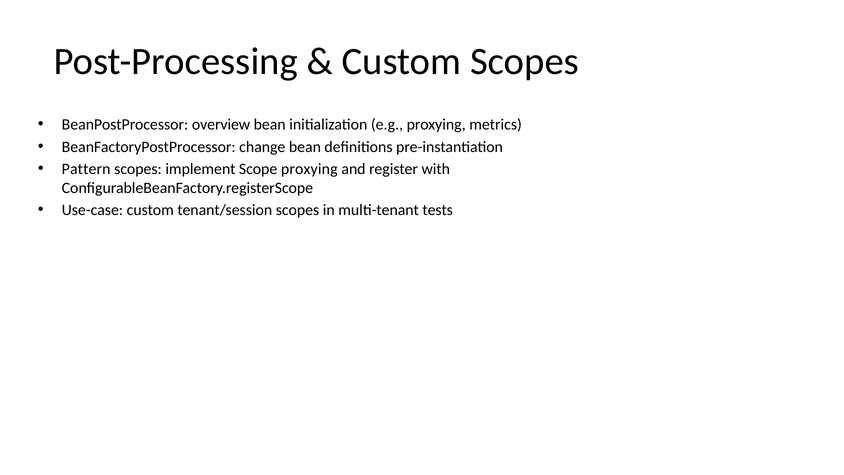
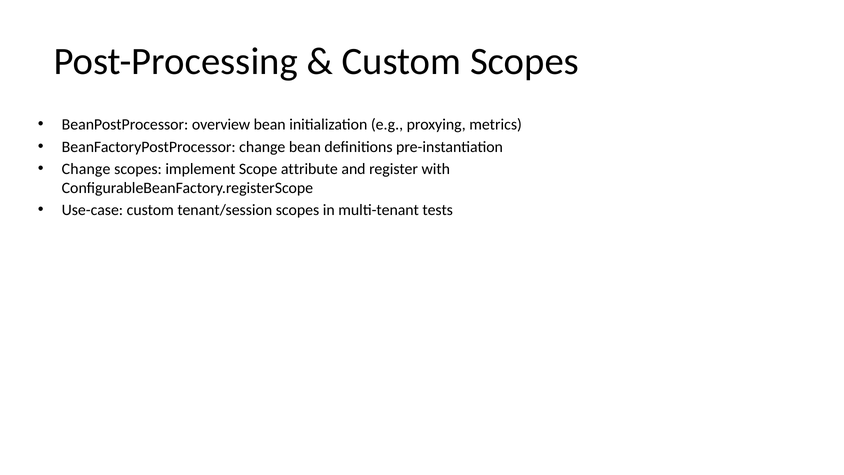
Pattern: Pattern -> Change (86, 169)
Scope proxying: proxying -> attribute (309, 169)
